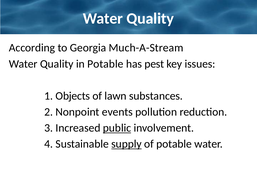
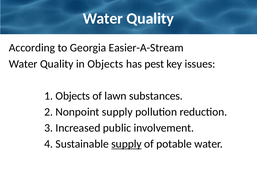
Much-A-Stream: Much-A-Stream -> Easier-A-Stream (146, 48)
in Potable: Potable -> Objects (105, 64)
Nonpoint events: events -> supply (117, 112)
public underline: present -> none (117, 128)
